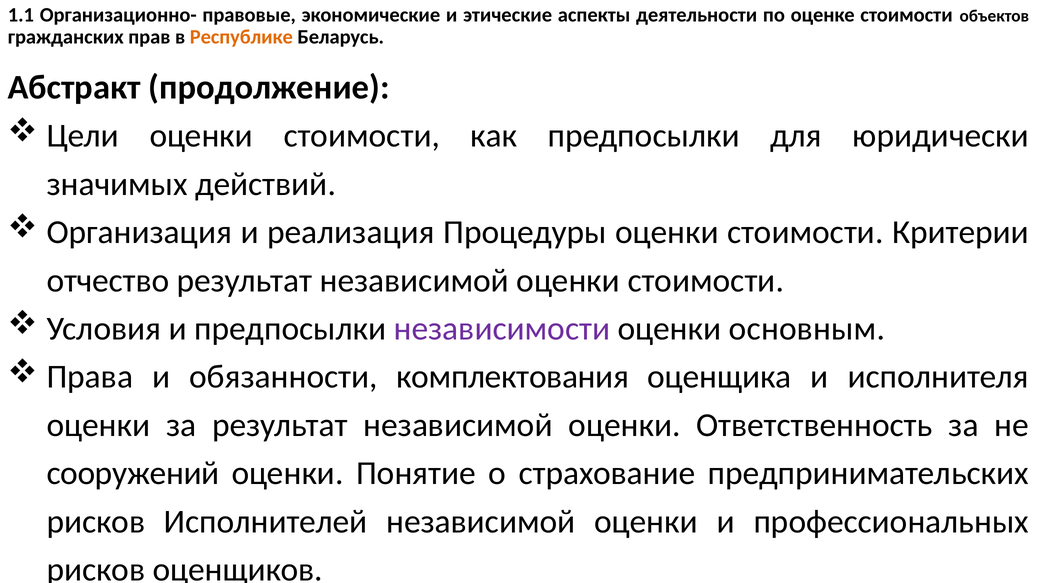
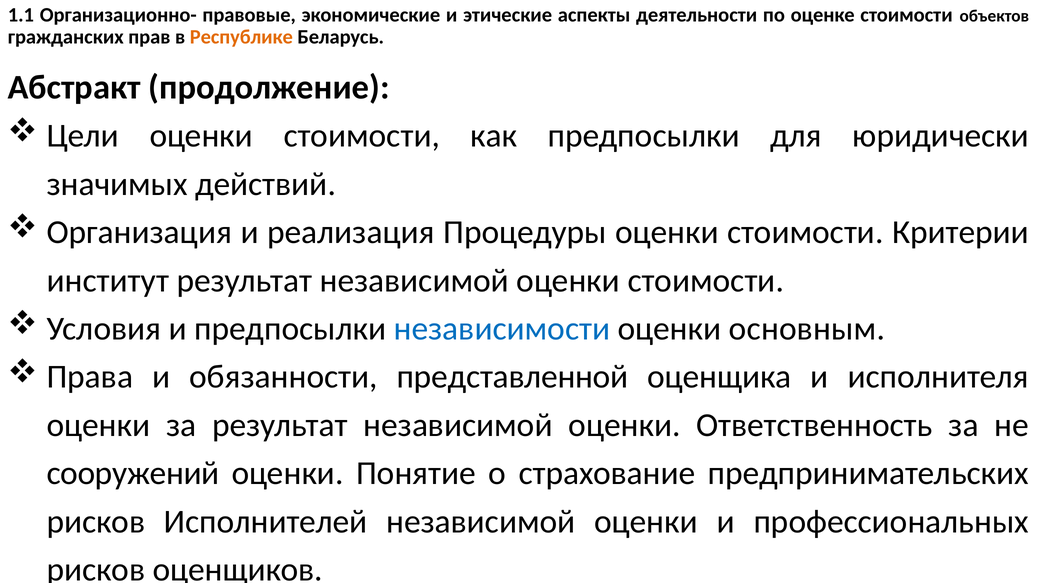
отчество: отчество -> институт (108, 281)
независимости colour: purple -> blue (502, 329)
комплектования: комплектования -> представленной (513, 377)
